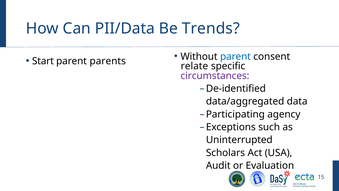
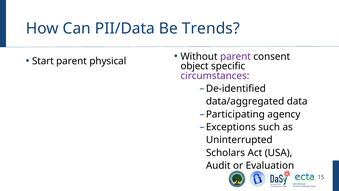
parent colour: blue -> purple (235, 56)
parents: parents -> physical (108, 61)
relate: relate -> object (195, 66)
